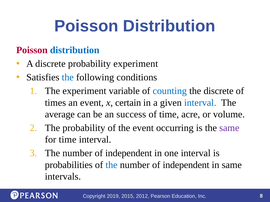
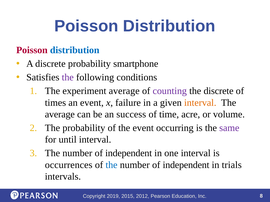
probability experiment: experiment -> smartphone (136, 64)
the colour: blue -> purple (68, 78)
experiment variable: variable -> average (124, 91)
counting colour: blue -> purple (170, 91)
certain: certain -> failure (128, 103)
interval colour: blue -> orange (200, 103)
for time: time -> until (68, 140)
probabilities: probabilities -> occurrences (69, 165)
in same: same -> trials (232, 165)
